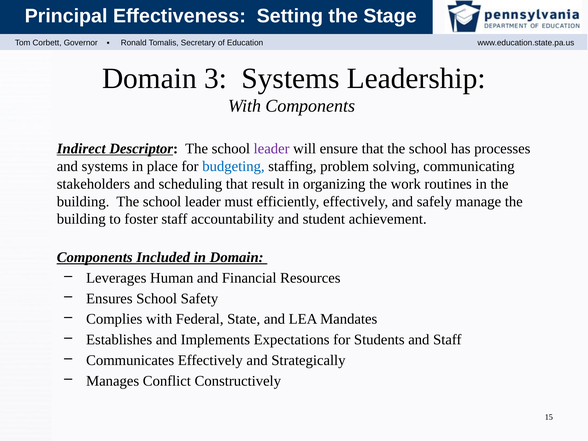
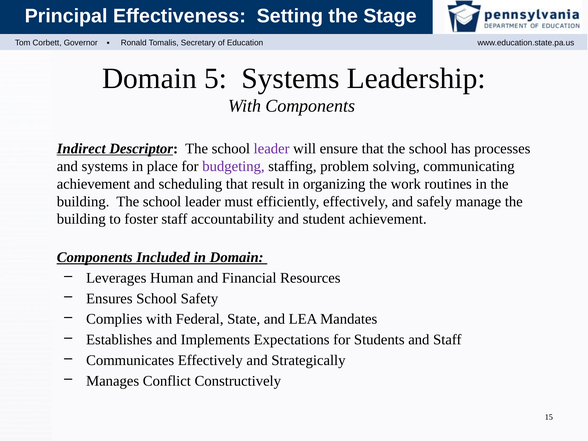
3: 3 -> 5 (215, 78)
budgeting colour: blue -> purple (233, 166)
stakeholders: stakeholders -> achievement (93, 184)
